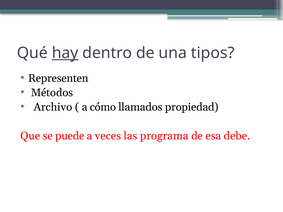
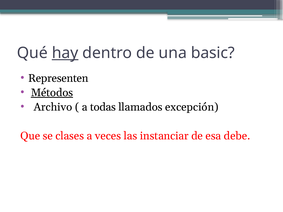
tipos: tipos -> basic (213, 53)
Métodos underline: none -> present (52, 93)
cómo: cómo -> todas (103, 107)
propiedad: propiedad -> excepción (192, 107)
puede: puede -> clases (70, 136)
programa: programa -> instanciar (164, 136)
